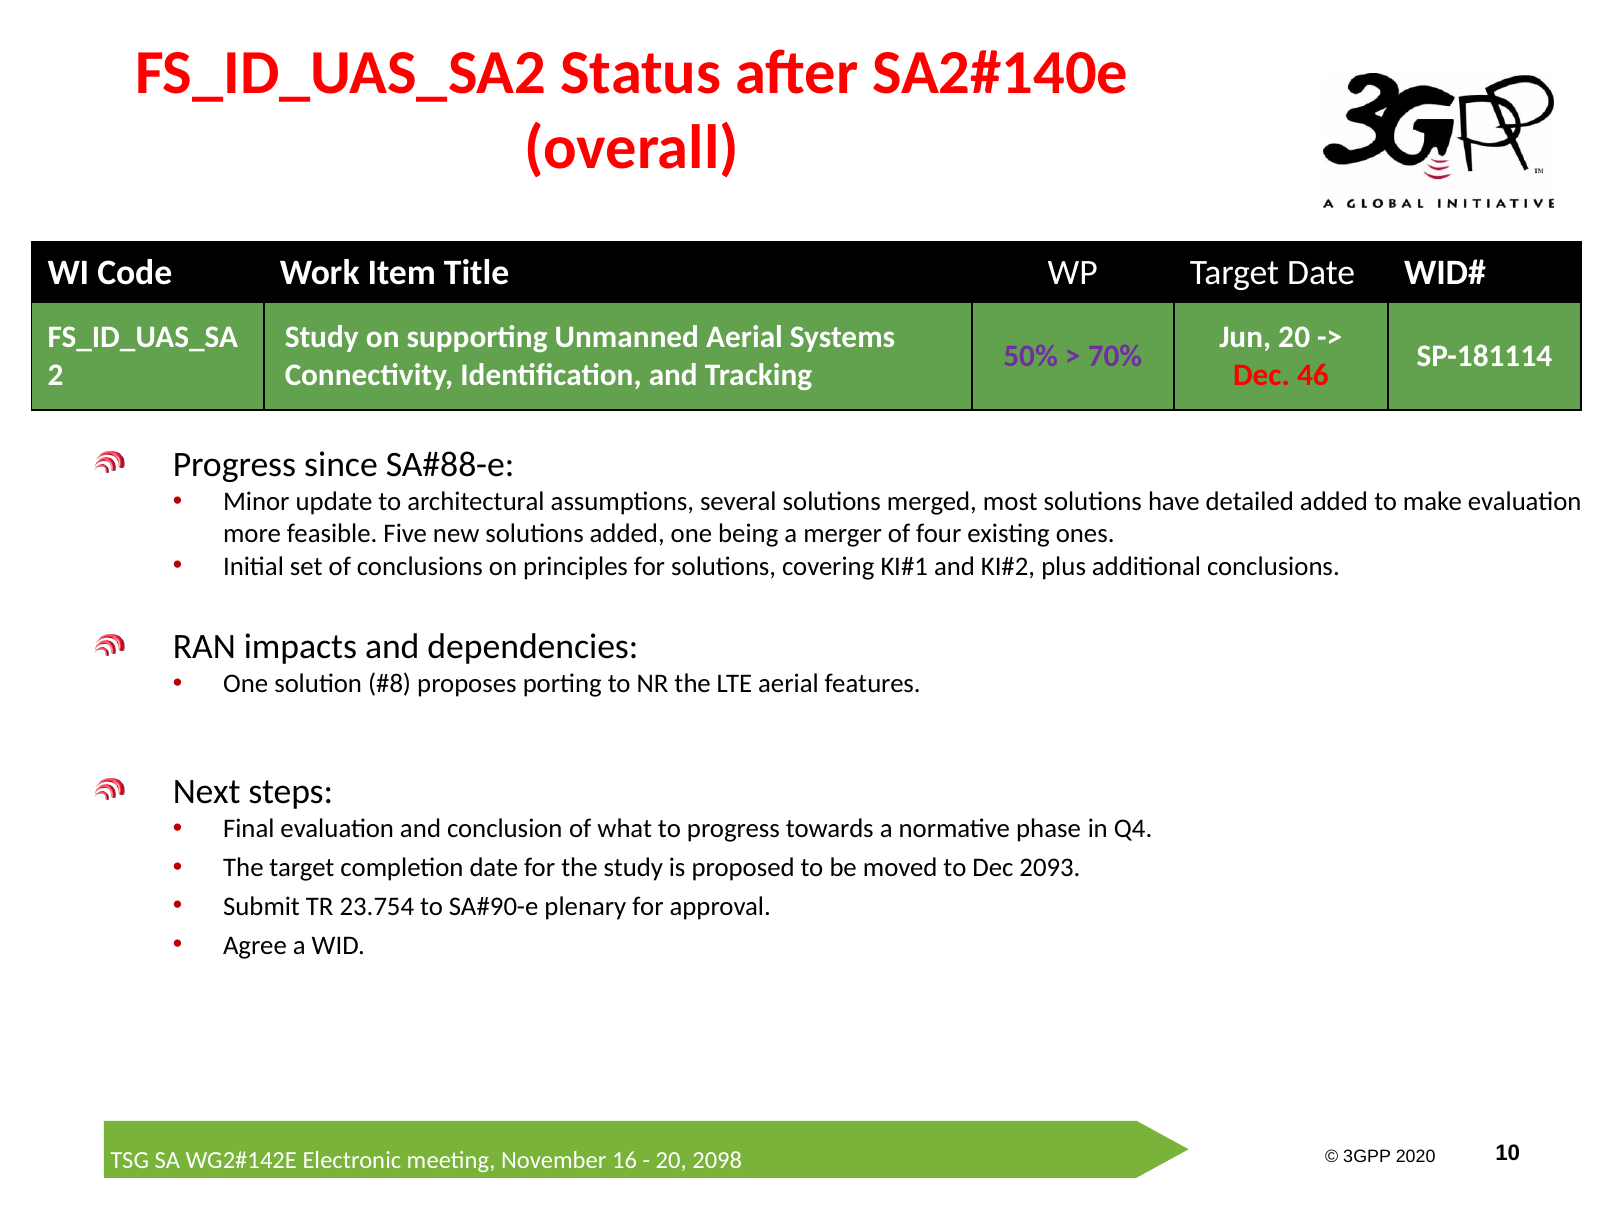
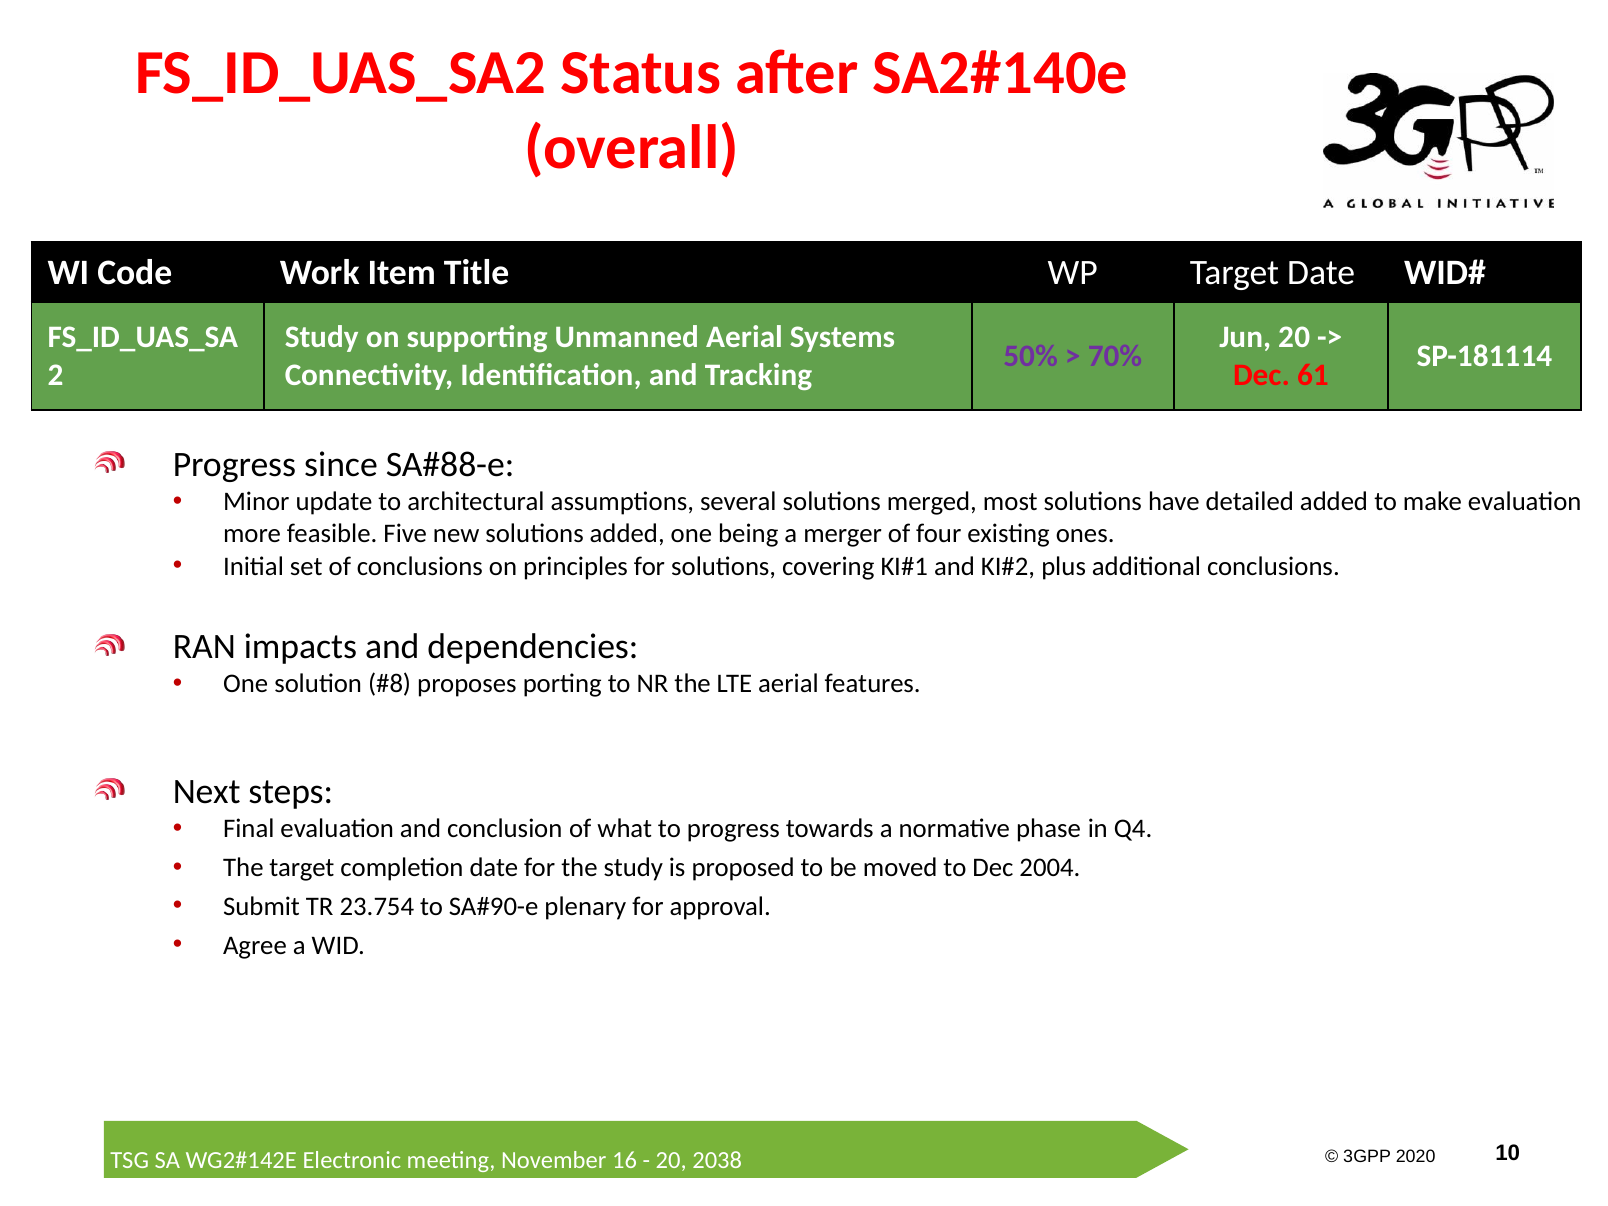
46: 46 -> 61 (1313, 375)
2093: 2093 -> 2004 (1050, 868)
2098: 2098 -> 2038 (717, 1161)
